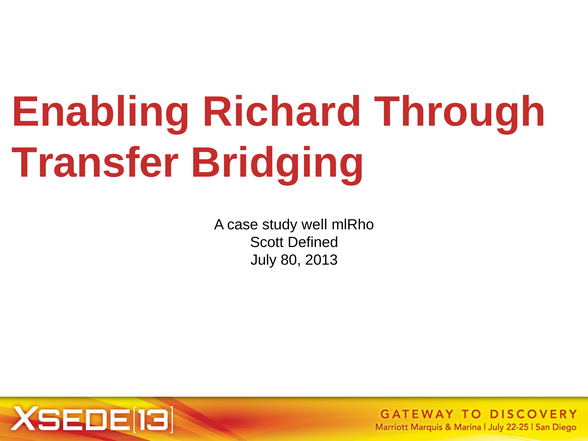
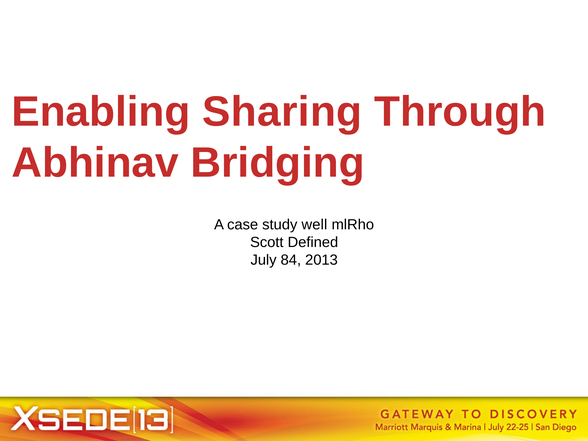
Richard: Richard -> Sharing (282, 112)
Transfer: Transfer -> Abhinav (95, 163)
80: 80 -> 84 (291, 260)
